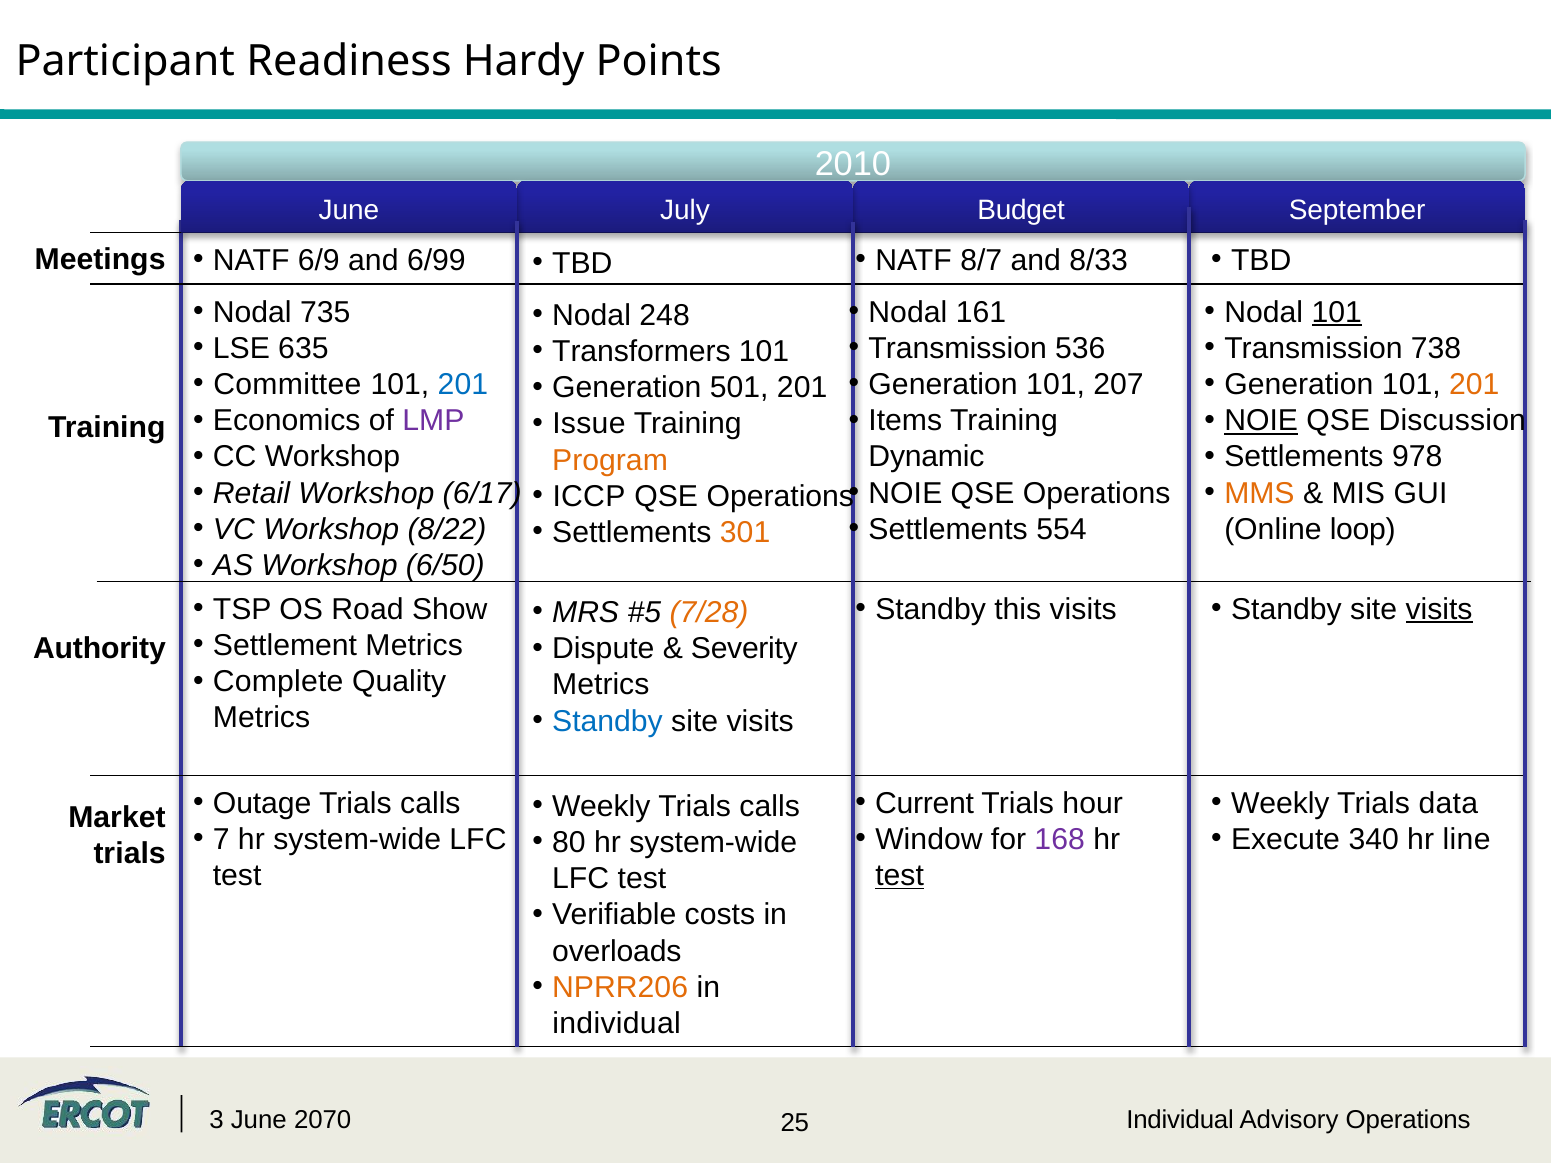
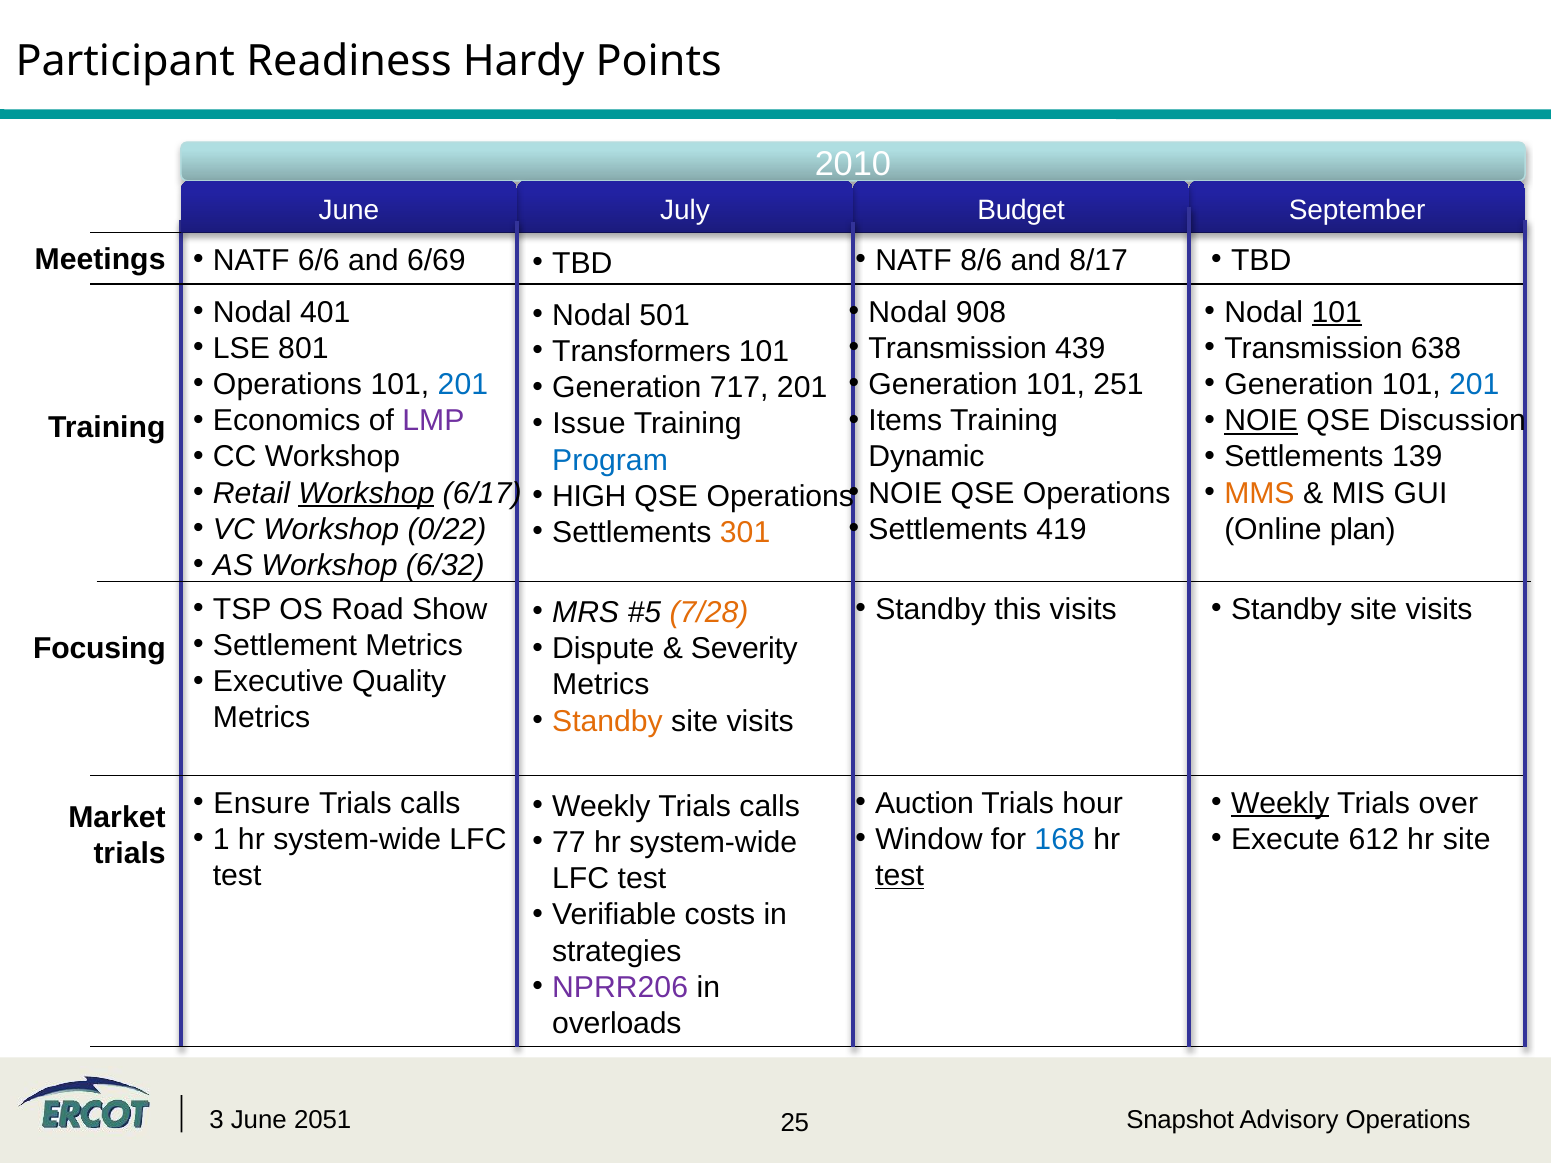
6/9: 6/9 -> 6/6 (319, 260)
6/99: 6/99 -> 6/69 (436, 260)
8/7: 8/7 -> 8/6 (981, 260)
8/33: 8/33 -> 8/17 (1099, 260)
735: 735 -> 401 (325, 312)
161: 161 -> 908 (981, 312)
248: 248 -> 501 (665, 315)
635: 635 -> 801 (303, 348)
536: 536 -> 439 (1080, 348)
738: 738 -> 638 (1436, 348)
Committee: Committee -> Operations (287, 385)
207: 207 -> 251 (1118, 385)
201 colour: orange -> blue (1474, 385)
501: 501 -> 717 (739, 388)
978: 978 -> 139 (1417, 457)
Program colour: orange -> blue (610, 460)
Workshop underline: none -> present (366, 493)
ICCP: ICCP -> HIGH (589, 496)
8/22: 8/22 -> 0/22 (447, 529)
554: 554 -> 419 (1061, 529)
loop: loop -> plan (1363, 529)
6/50: 6/50 -> 6/32 (445, 566)
visits underline: present -> none (1439, 609)
Authority: Authority -> Focusing (99, 648)
Complete: Complete -> Executive (278, 682)
Standby colour: blue -> orange (607, 721)
Current: Current -> Auction (925, 803)
Outage: Outage -> Ensure (262, 803)
Weekly underline: none -> present (1280, 803)
data: data -> over (1448, 803)
168 colour: purple -> blue (1060, 839)
7: 7 -> 1 (221, 840)
340: 340 -> 612 (1374, 840)
hr line: line -> site (1467, 840)
80: 80 -> 77 (569, 843)
overloads: overloads -> strategies (617, 951)
NPRR206 colour: orange -> purple (620, 988)
individual: individual -> overloads (617, 1024)
2070: 2070 -> 2051 (323, 1120)
Individual: Individual -> Snapshot (1180, 1120)
